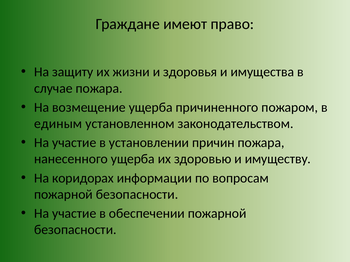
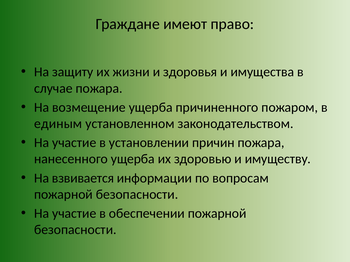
коридорах: коридорах -> взвивается (83, 178)
